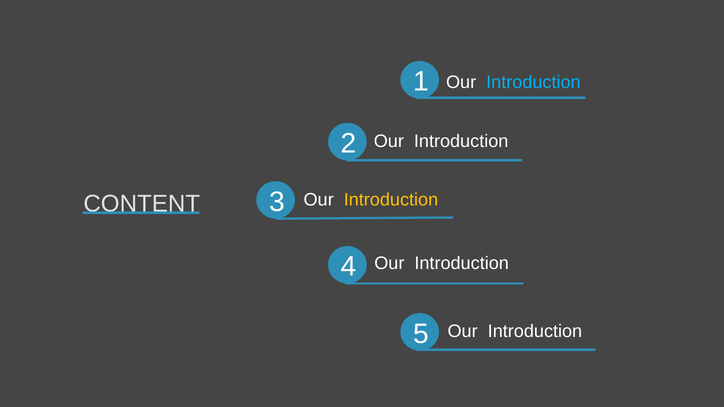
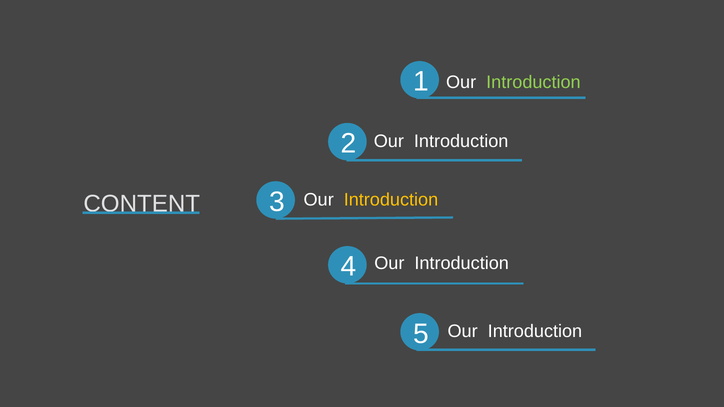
Introduction colour: light blue -> light green (533, 82)
